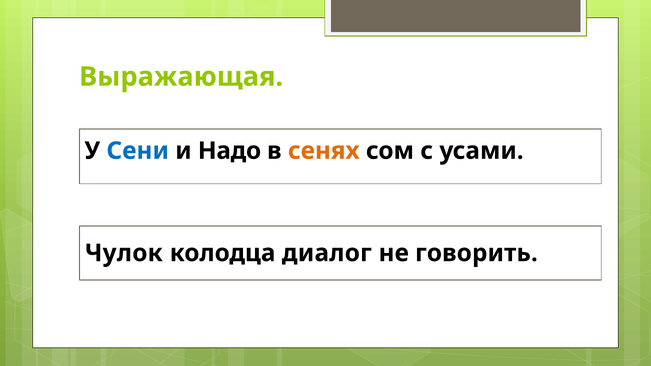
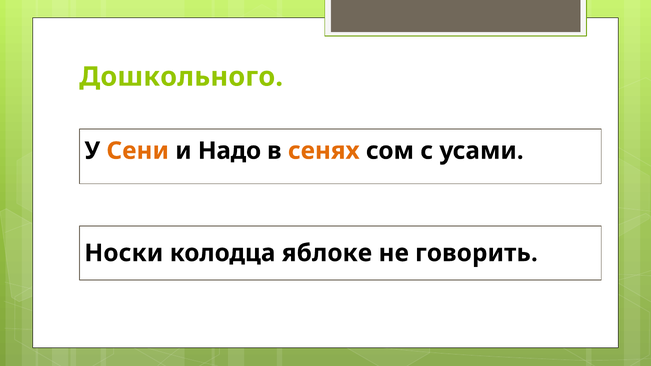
Выражающая: Выражающая -> Дошкольного (181, 77)
Сени colour: blue -> orange (138, 151)
Чулок: Чулок -> Носки (124, 253)
диалог: диалог -> яблоке (327, 253)
